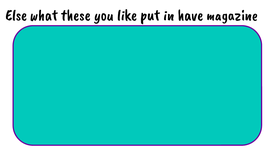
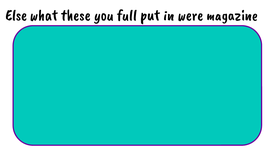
like: like -> full (127, 15)
have: have -> were (191, 15)
